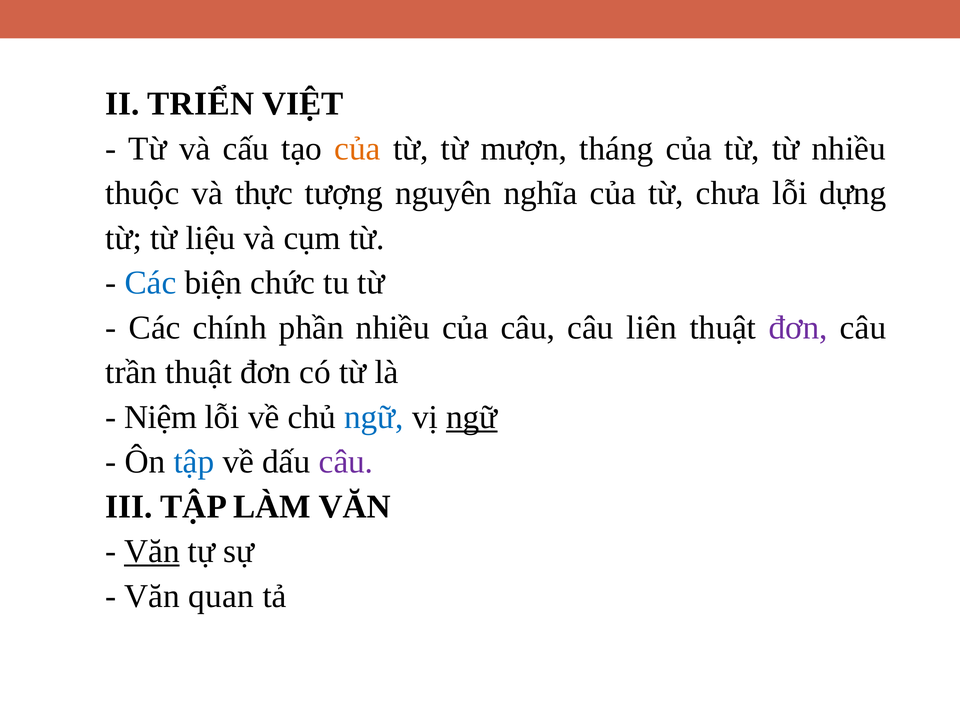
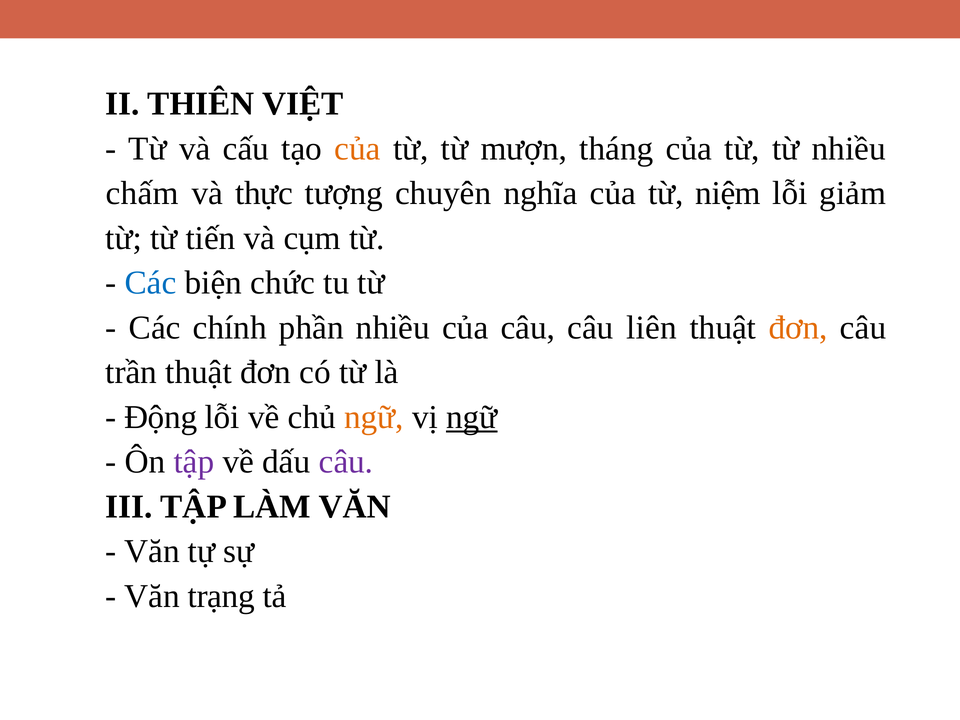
TRIỂN: TRIỂN -> THIÊN (201, 104)
thuộc: thuộc -> chấm (142, 193)
nguyên: nguyên -> chuyên (443, 193)
chưa: chưa -> niệm (728, 193)
dựng: dựng -> giảm (853, 193)
liệu: liệu -> tiến (211, 238)
đơn colour: purple -> orange (798, 328)
Niệm: Niệm -> Động (161, 417)
ngữ colour: blue -> orange (374, 417)
tập colour: blue -> purple (194, 462)
Văn underline: present -> none (152, 551)
quan: quan -> trạng (221, 596)
